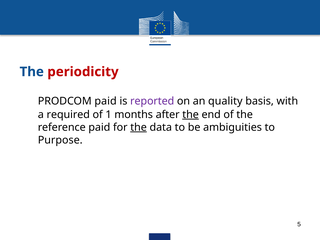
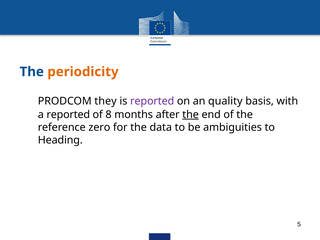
periodicity colour: red -> orange (83, 72)
PRODCOM paid: paid -> they (106, 101)
a required: required -> reported (68, 115)
1: 1 -> 8 (109, 115)
reference paid: paid -> zero (99, 127)
the underline: present -> none (139, 127)
Purpose: Purpose -> Heading (60, 140)
